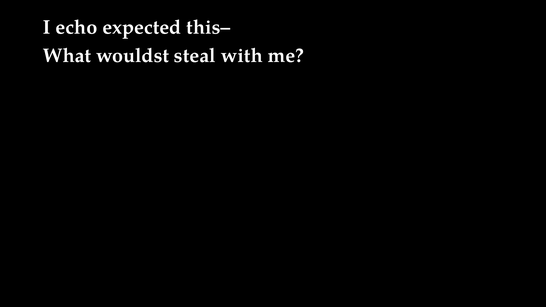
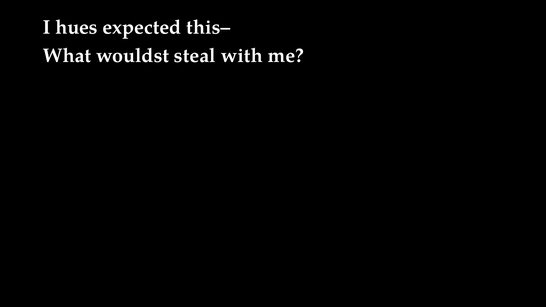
echo: echo -> hues (77, 27)
